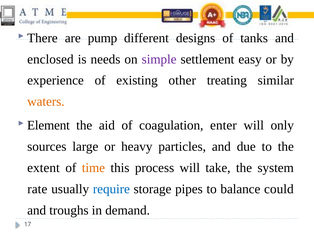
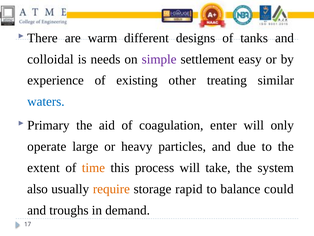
pump: pump -> warm (103, 38)
enclosed: enclosed -> colloidal (50, 59)
waters colour: orange -> blue (46, 101)
Element: Element -> Primary (48, 125)
sources: sources -> operate (47, 146)
rate: rate -> also (37, 189)
require colour: blue -> orange (111, 189)
pipes: pipes -> rapid (189, 189)
